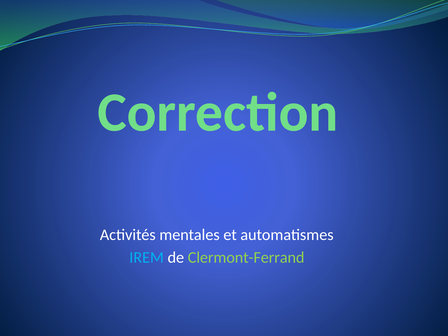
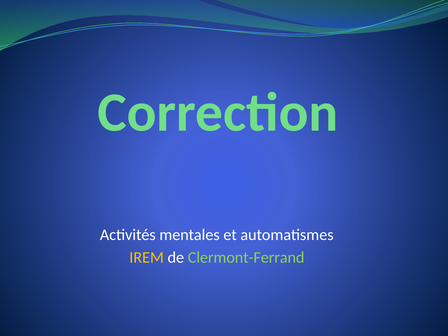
IREM colour: light blue -> yellow (147, 257)
